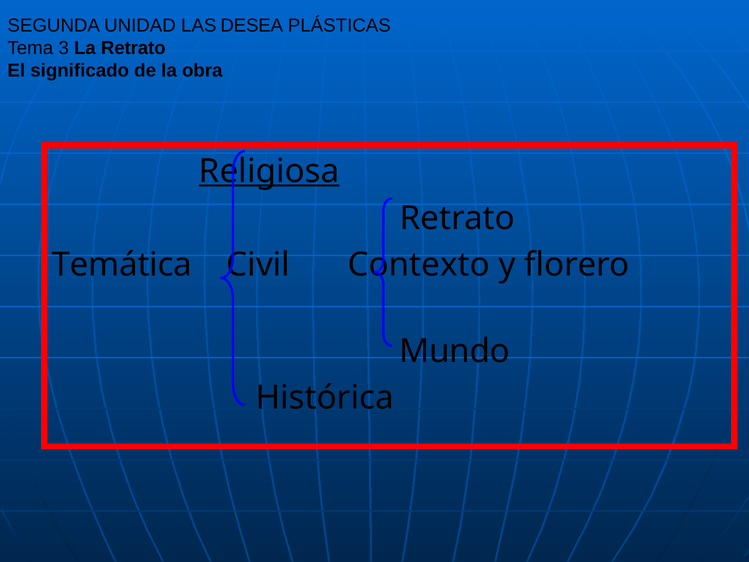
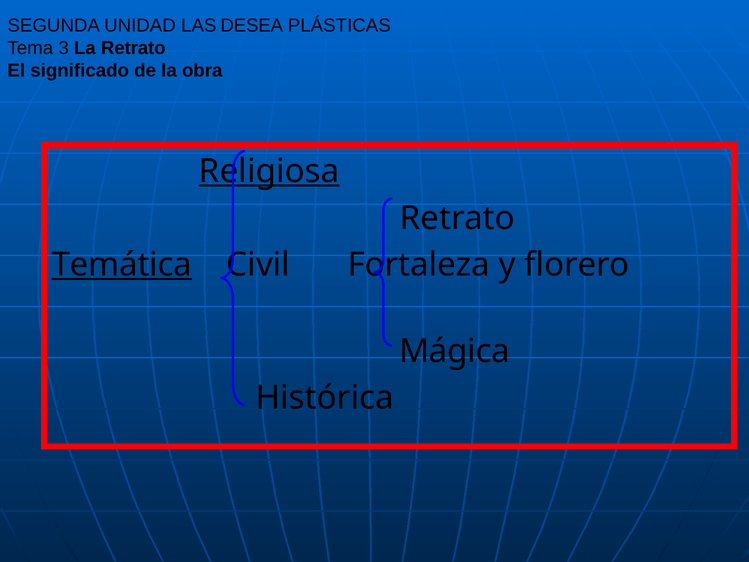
Temática underline: none -> present (122, 265)
Contexto: Contexto -> Fortaleza (419, 265)
Mundo: Mundo -> Mágica (455, 351)
